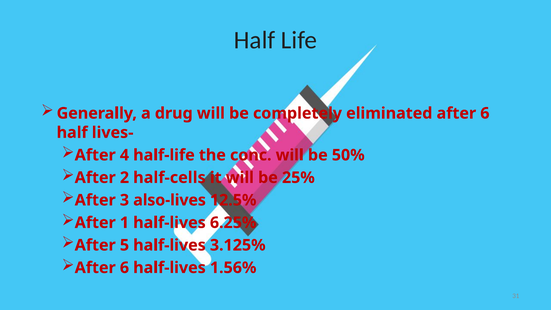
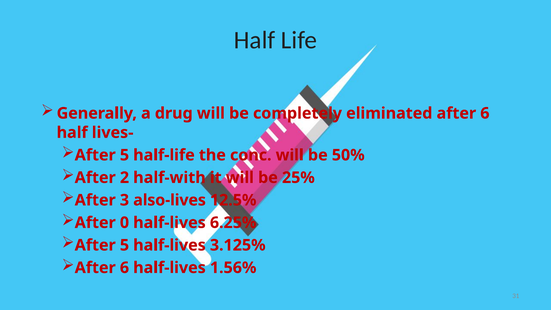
4: 4 -> 5 (124, 155)
half-cells: half-cells -> half-with (169, 178)
1: 1 -> 0 (124, 223)
